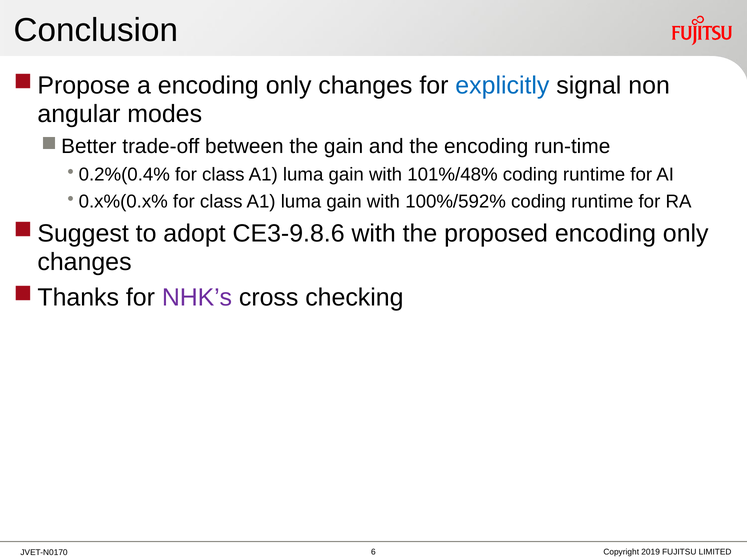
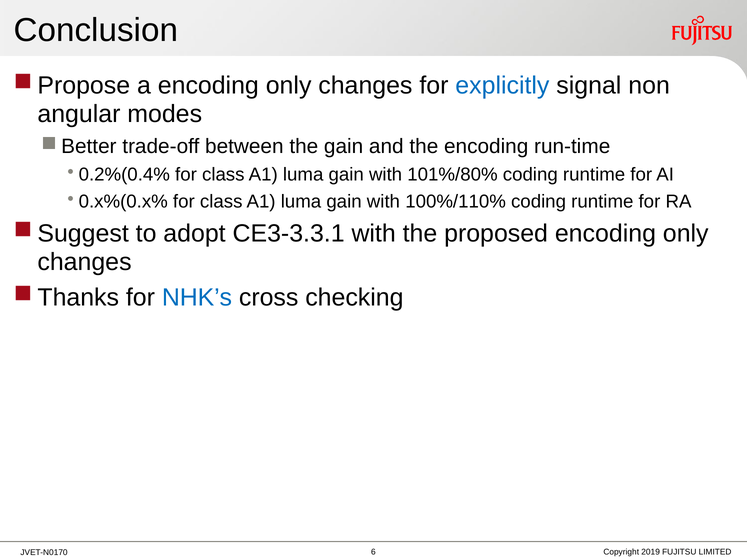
101%/48%: 101%/48% -> 101%/80% (452, 175)
100%/592%: 100%/592% -> 100%/110% (456, 202)
CE3-9.8.6: CE3-9.8.6 -> CE3-3.3.1 (289, 234)
NHK’s colour: purple -> blue (197, 298)
